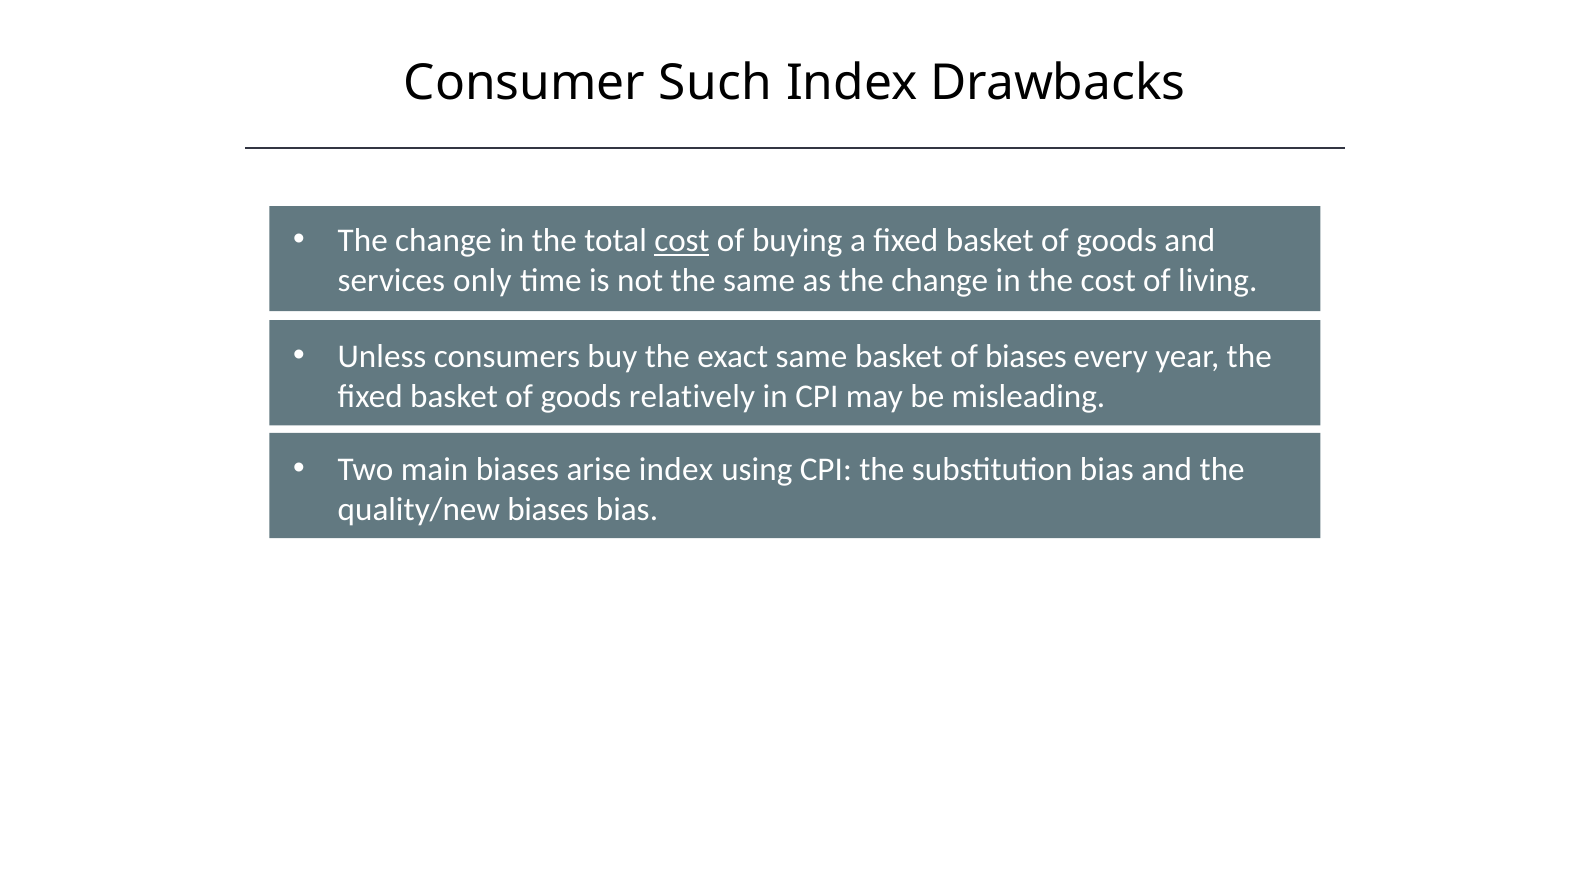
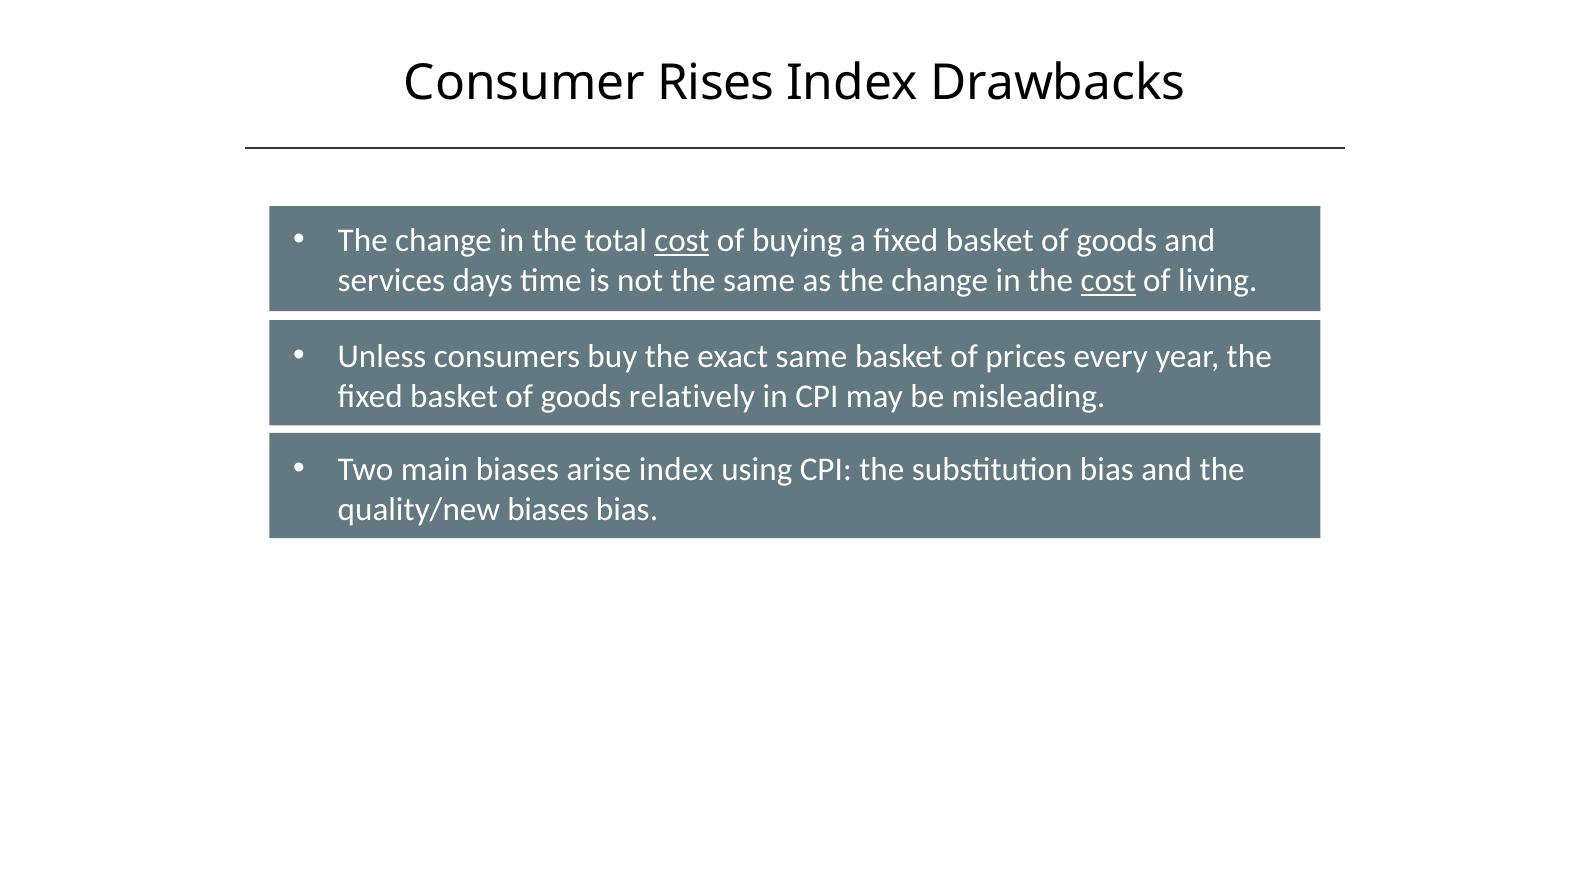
Such: Such -> Rises (716, 83)
only: only -> days (483, 280)
cost underline: none -> present (1108, 280)
of biases: biases -> prices (1026, 357)
